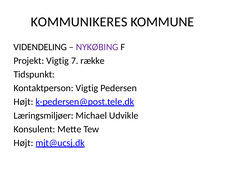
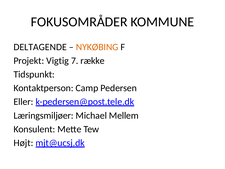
KOMMUNIKERES: KOMMUNIKERES -> FOKUSOMRÅDER (79, 22)
VIDENDELING: VIDENDELING -> DELTAGENDE (40, 47)
NYKØBING colour: purple -> orange (97, 47)
Kontaktperson Vigtig: Vigtig -> Camp (87, 88)
Højt: Højt -> Eller (23, 102)
Udvikle: Udvikle -> Mellem (124, 115)
